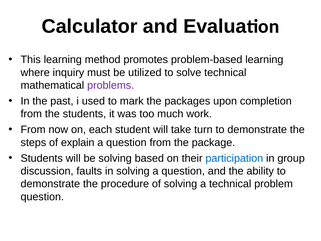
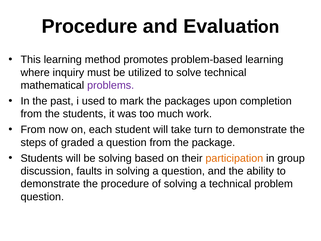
Calculator: Calculator -> Procedure (90, 26)
explain: explain -> graded (78, 142)
participation colour: blue -> orange (234, 158)
